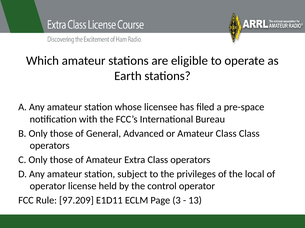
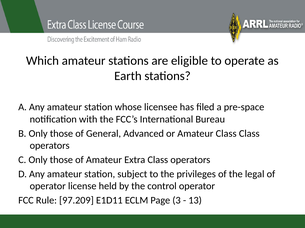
local: local -> legal (255, 175)
